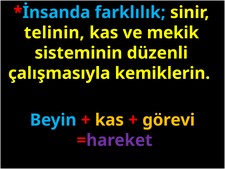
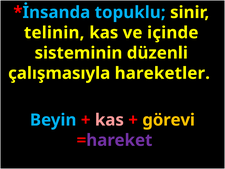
farklılık: farklılık -> topuklu (130, 12)
mekik: mekik -> içinde (173, 33)
kemiklerin: kemiklerin -> hareketler (162, 73)
kas colour: yellow -> pink (109, 120)
